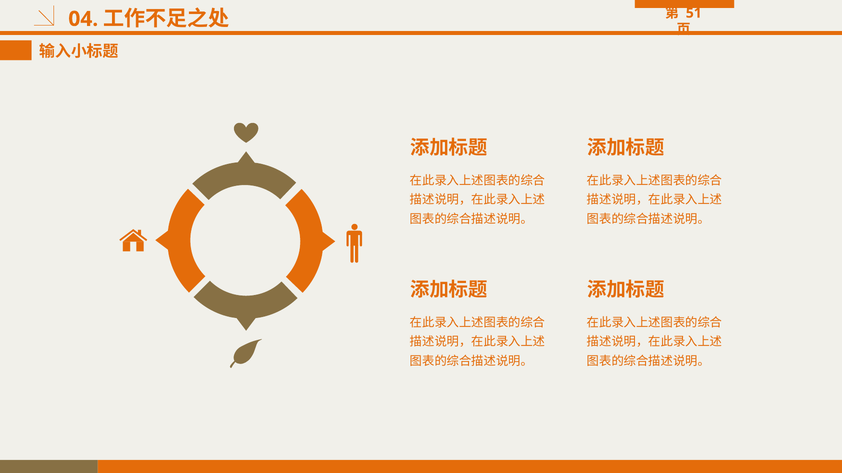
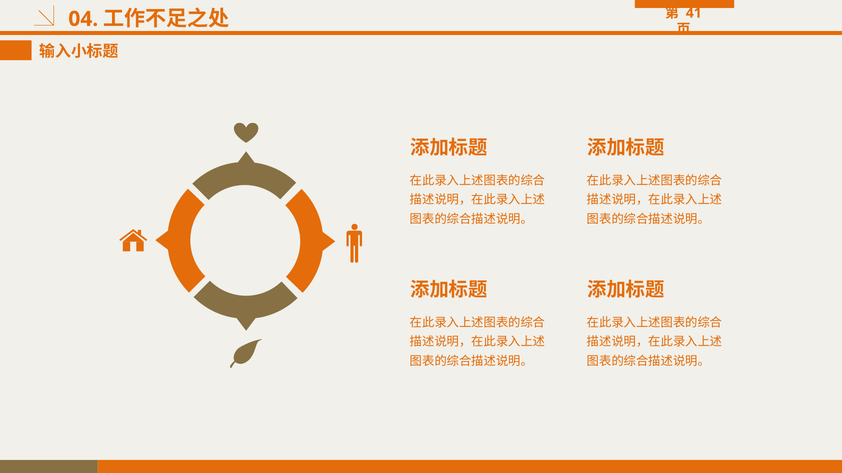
51: 51 -> 41 (694, 13)
